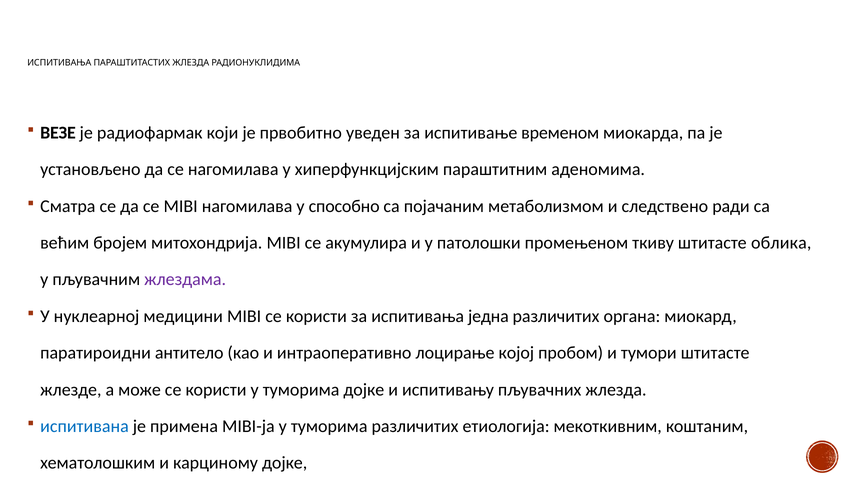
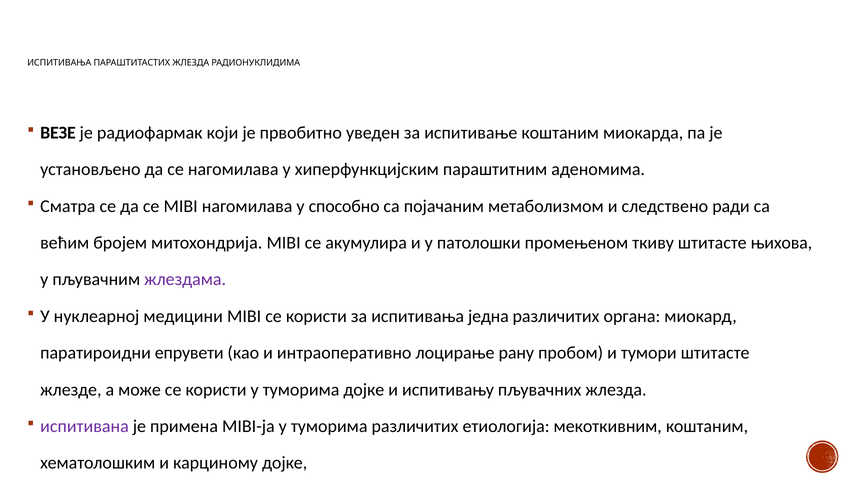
испитивање временом: временом -> коштаним (560, 133)
облика: облика -> њихова (781, 243)
антитело: антитело -> епрувети (189, 353)
којој: којој -> рану (516, 353)
испитивана colour: blue -> purple (84, 426)
